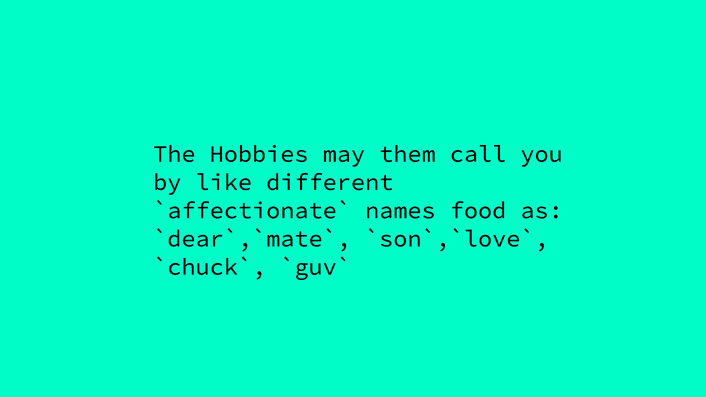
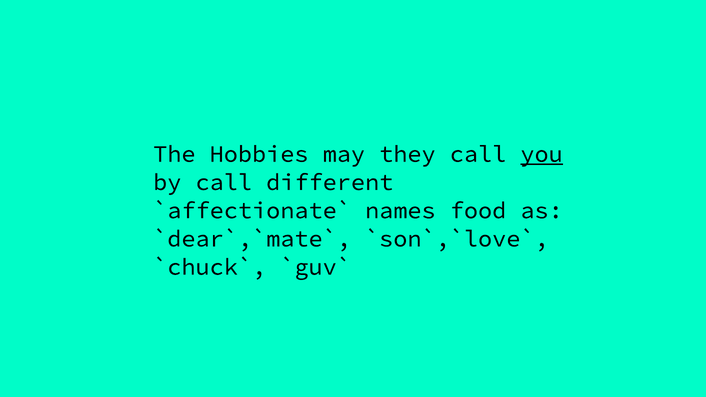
them: them -> they (407, 154)
you underline: none -> present (542, 154)
by like: like -> call (224, 182)
